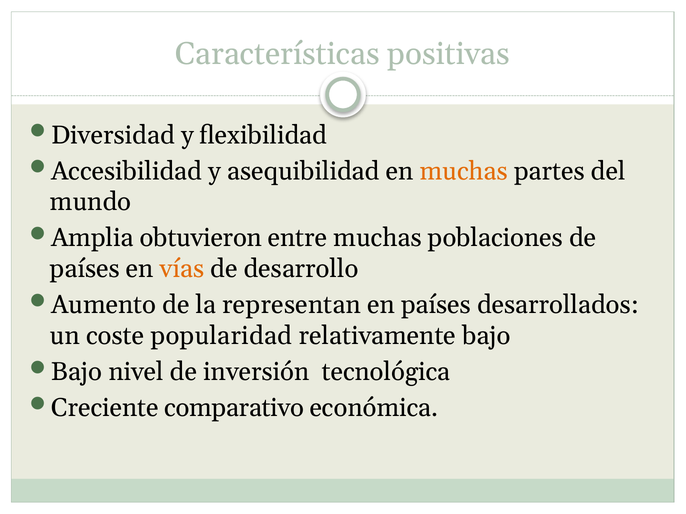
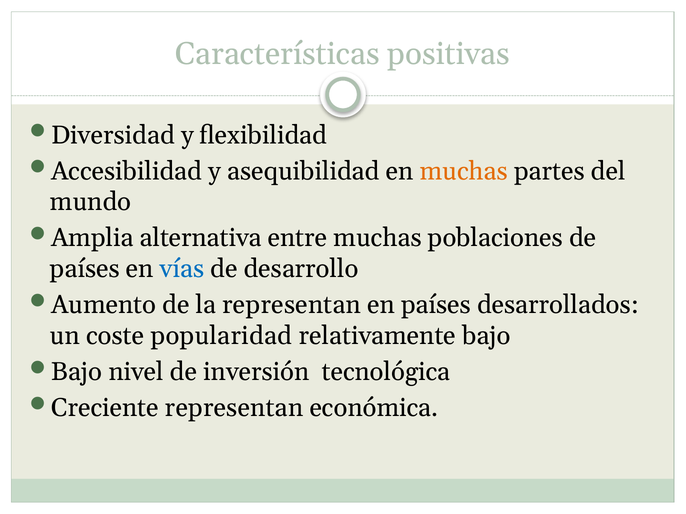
obtuvieron: obtuvieron -> alternativa (201, 238)
vías colour: orange -> blue (182, 269)
Creciente comparativo: comparativo -> representan (234, 408)
